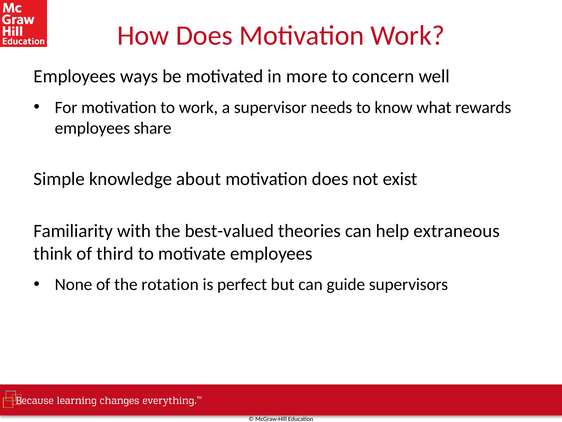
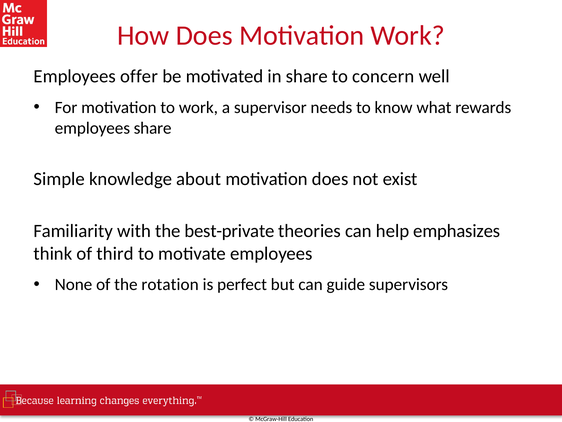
ways: ways -> offer (139, 76)
in more: more -> share (307, 76)
best-valued: best-valued -> best-private (229, 231)
extraneous: extraneous -> emphasizes (457, 231)
